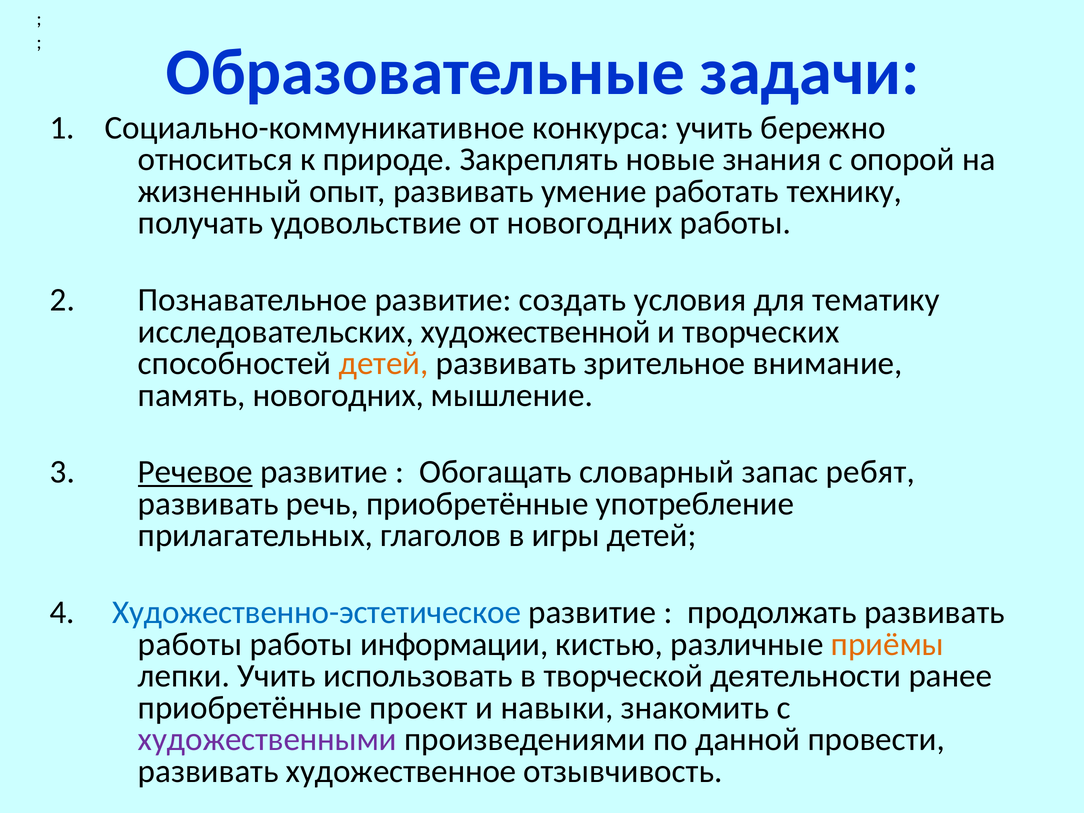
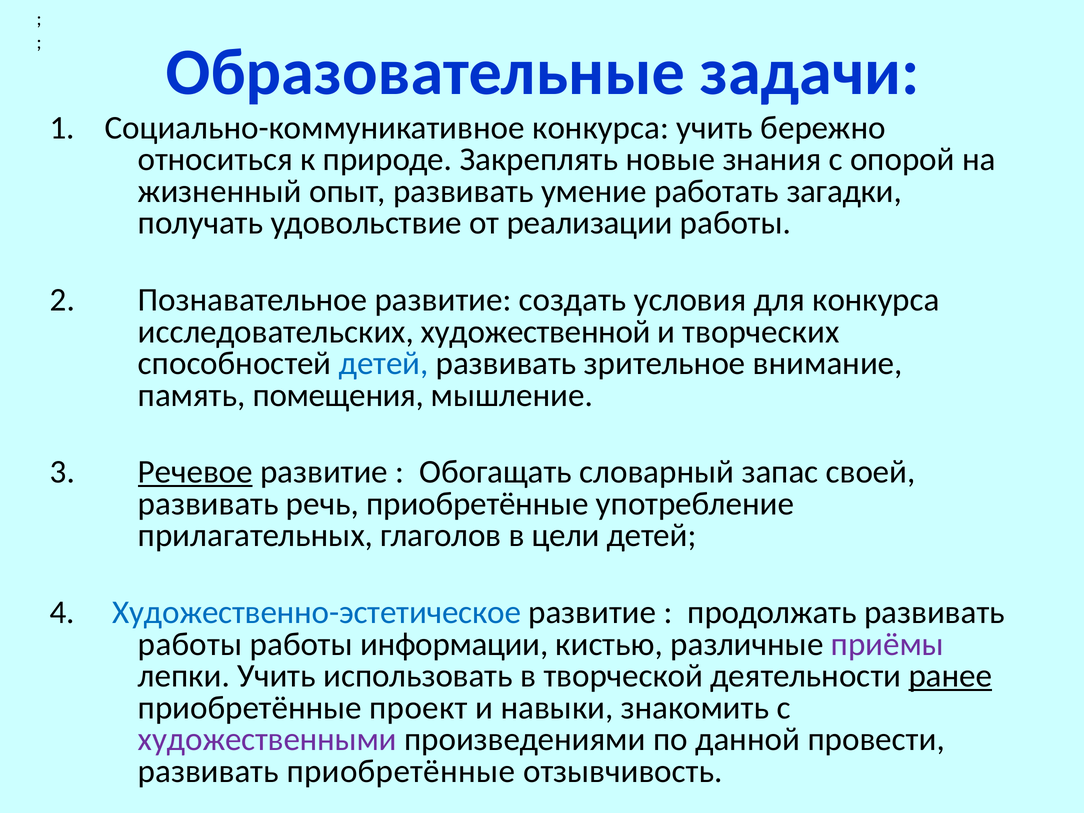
технику: технику -> загадки (844, 191)
от новогодних: новогодних -> реализации (590, 223)
для тематику: тематику -> конкурса (876, 300)
детей colour: orange -> blue (384, 363)
память новогодних: новогодних -> помещения (338, 395)
ребят: ребят -> своей (871, 472)
игры: игры -> цели (566, 536)
приёмы colour: orange -> purple (887, 644)
ранее underline: none -> present (950, 676)
развивать художественное: художественное -> приобретённые (401, 771)
